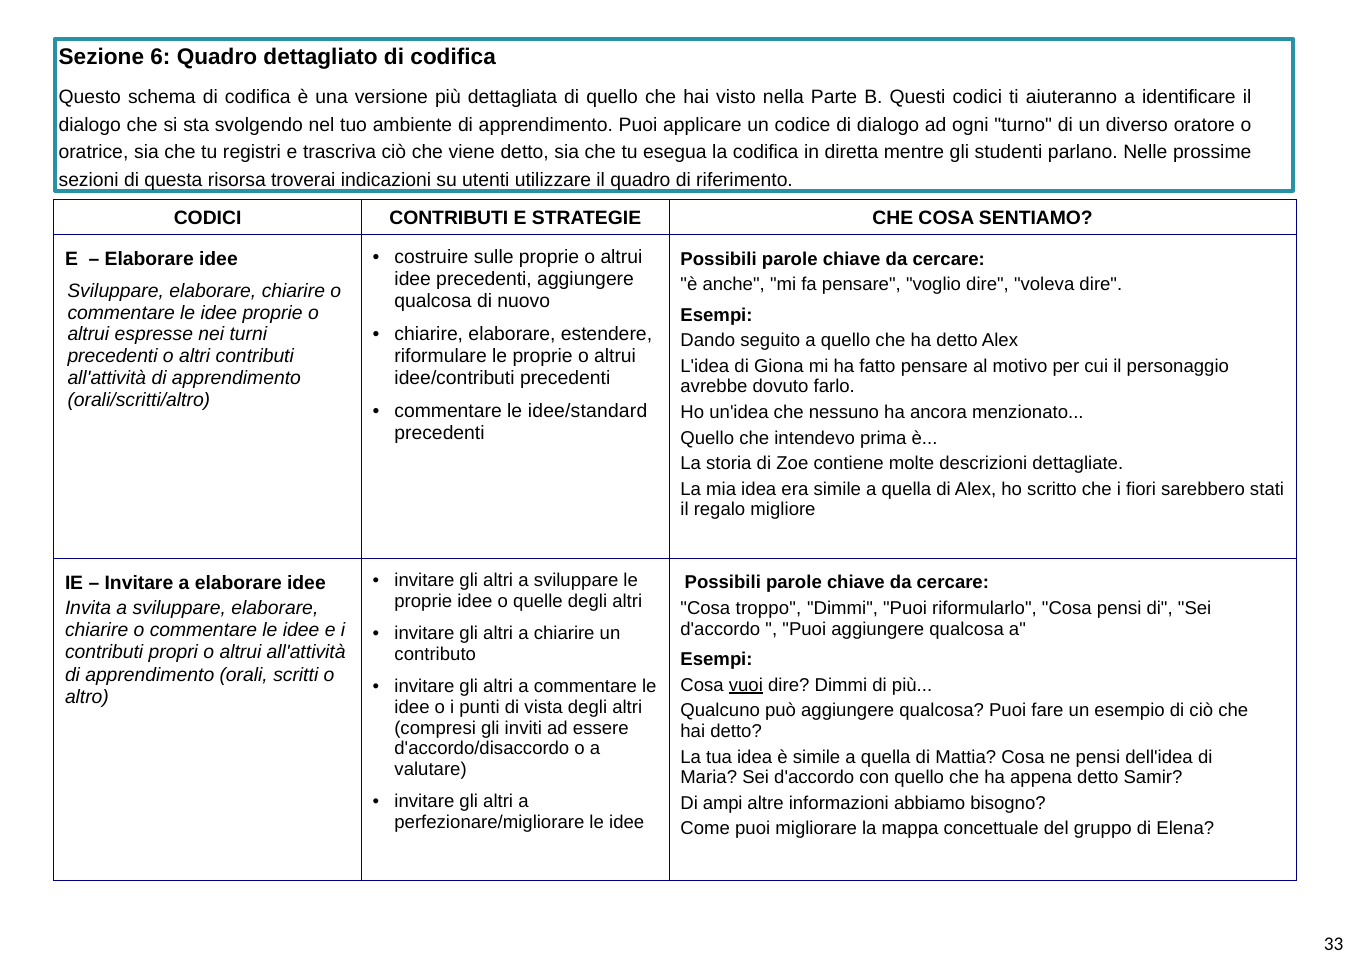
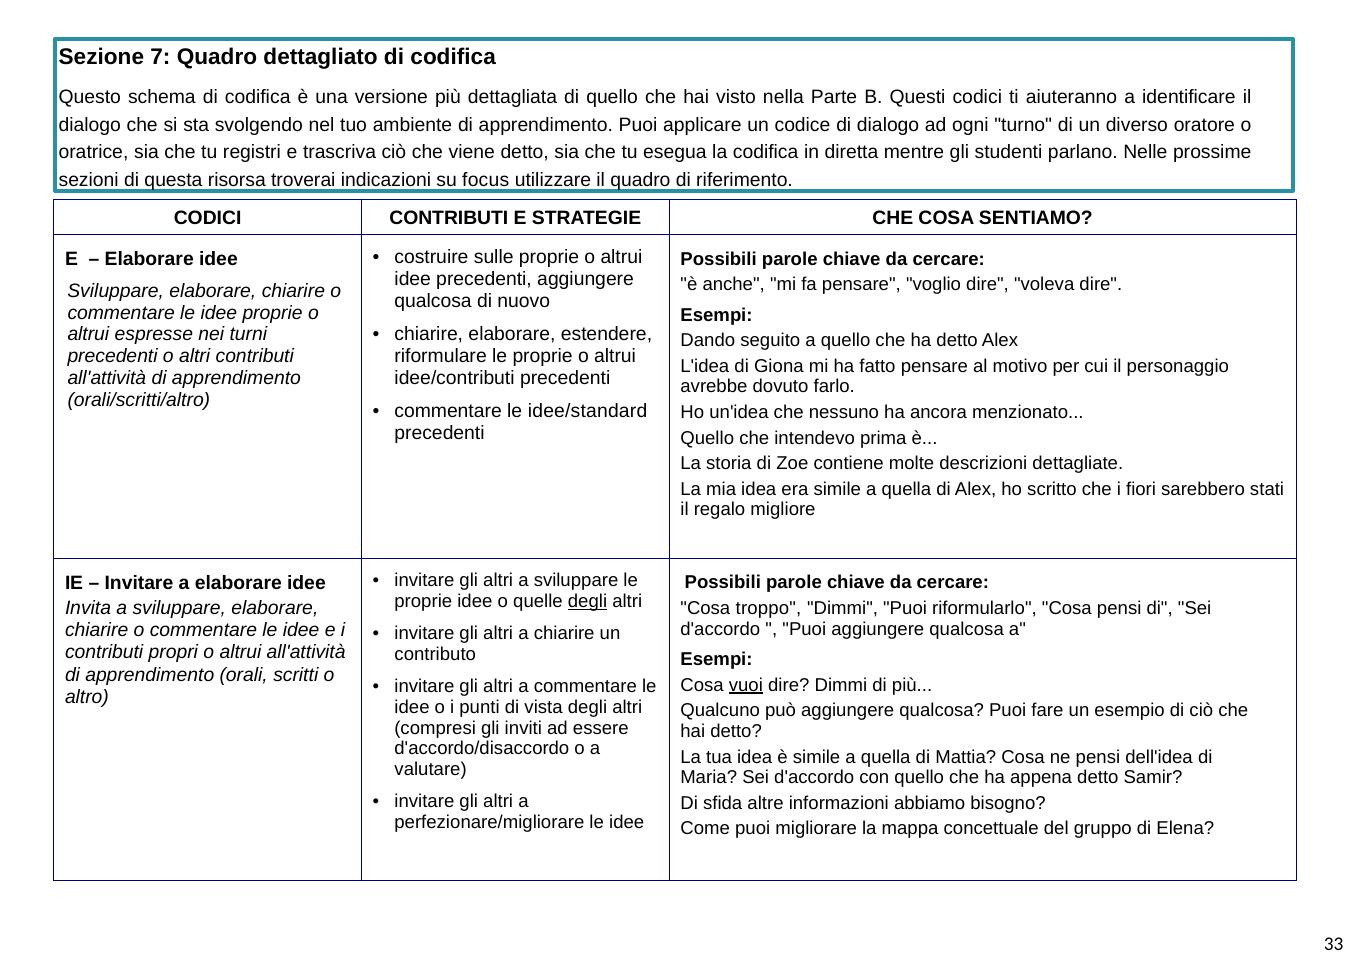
6: 6 -> 7 (160, 57)
utenti: utenti -> focus (486, 180)
degli underline: none -> present (588, 601)
ampi: ampi -> sfida (723, 803)
